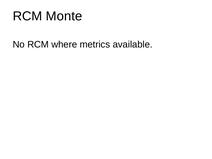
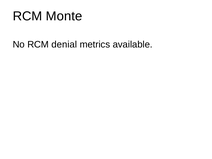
where: where -> denial (64, 44)
